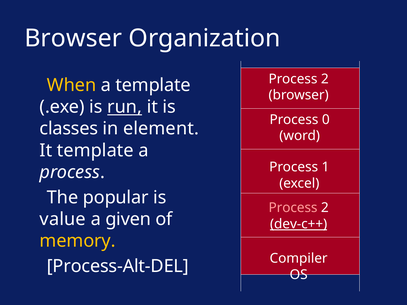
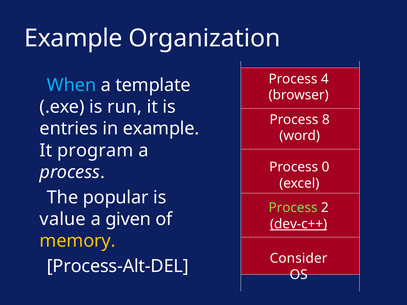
Browser: Browser -> Example (73, 38)
2: 2 -> 4 (325, 79)
When colour: yellow -> light blue (72, 85)
run underline: present -> none (125, 107)
0: 0 -> 8 (326, 120)
classes: classes -> entries (69, 129)
in element: element -> example (161, 129)
It template: template -> program (95, 151)
1: 1 -> 0 (326, 167)
Process colour: pink -> light green (293, 208)
Compiler: Compiler -> Consider (299, 259)
